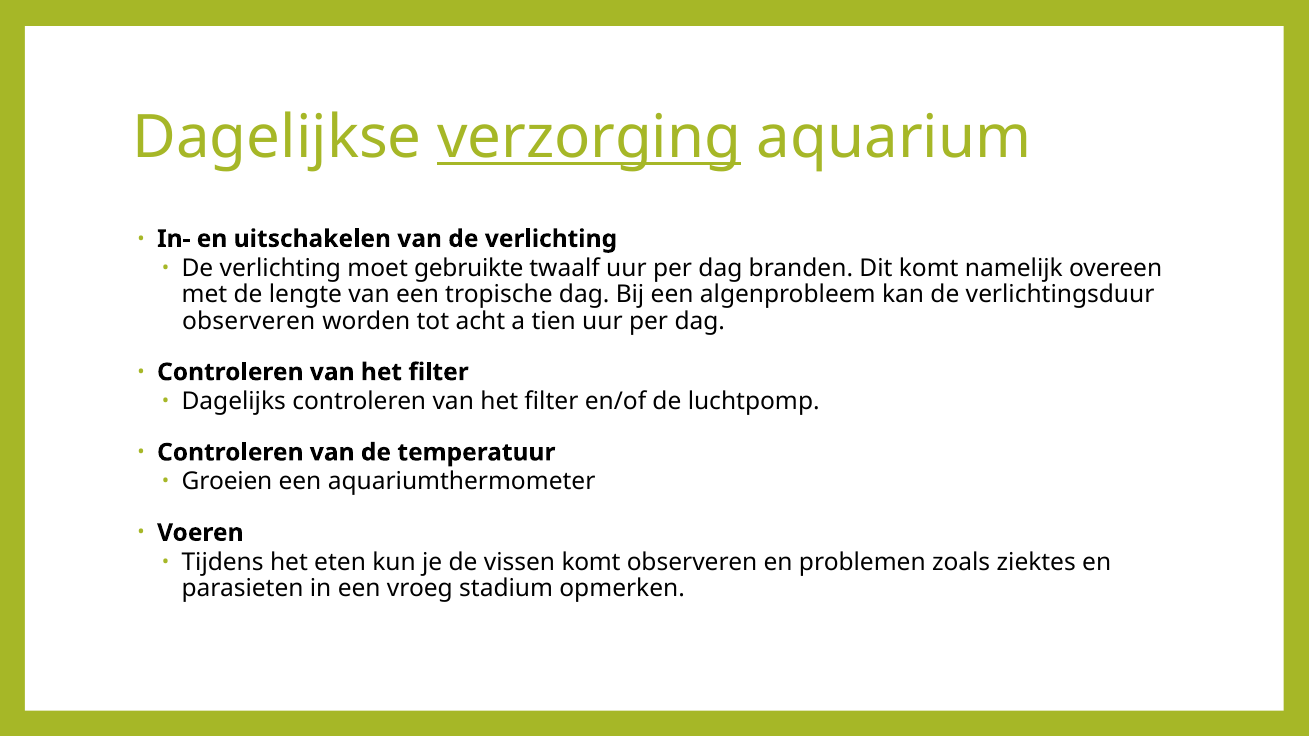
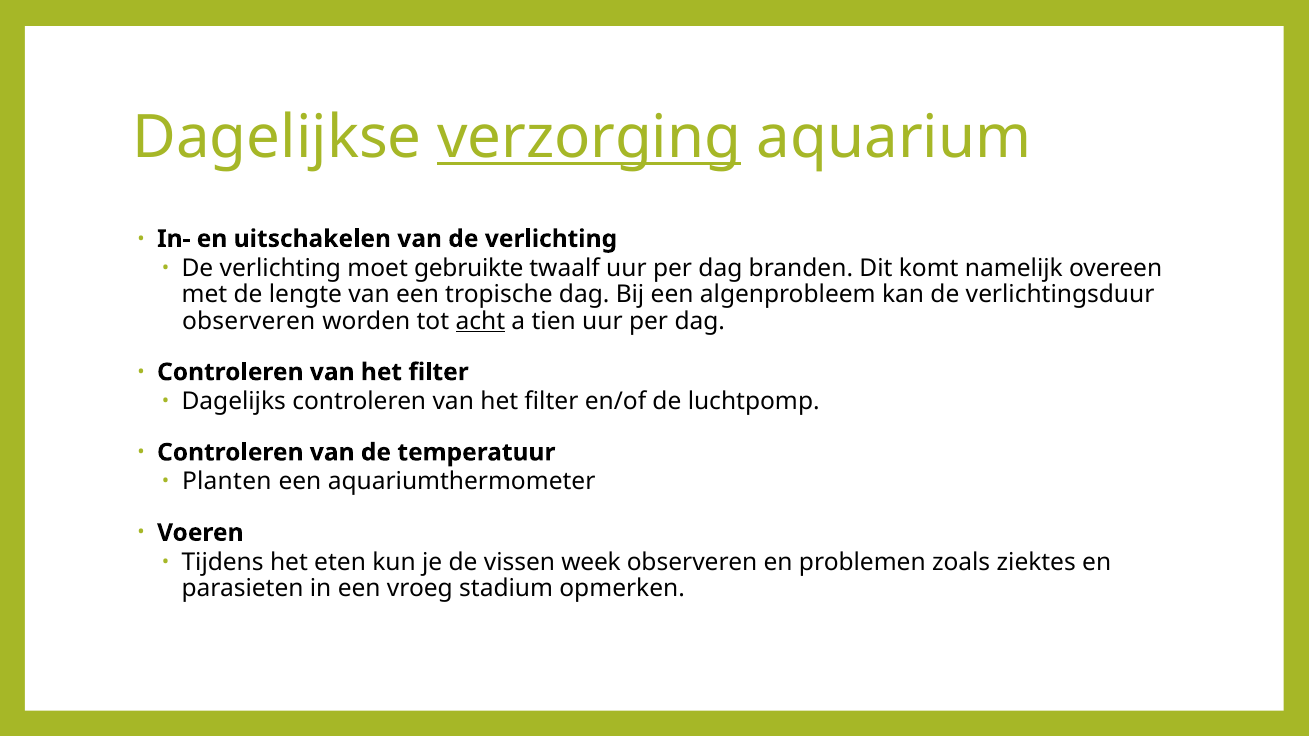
acht underline: none -> present (480, 321)
Groeien: Groeien -> Planten (227, 482)
vissen komt: komt -> week (591, 562)
